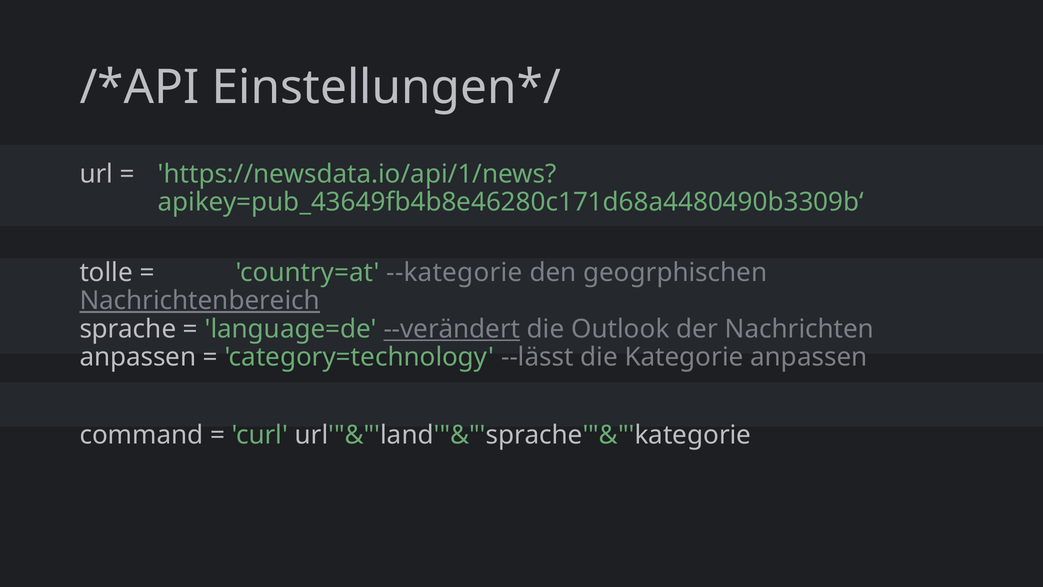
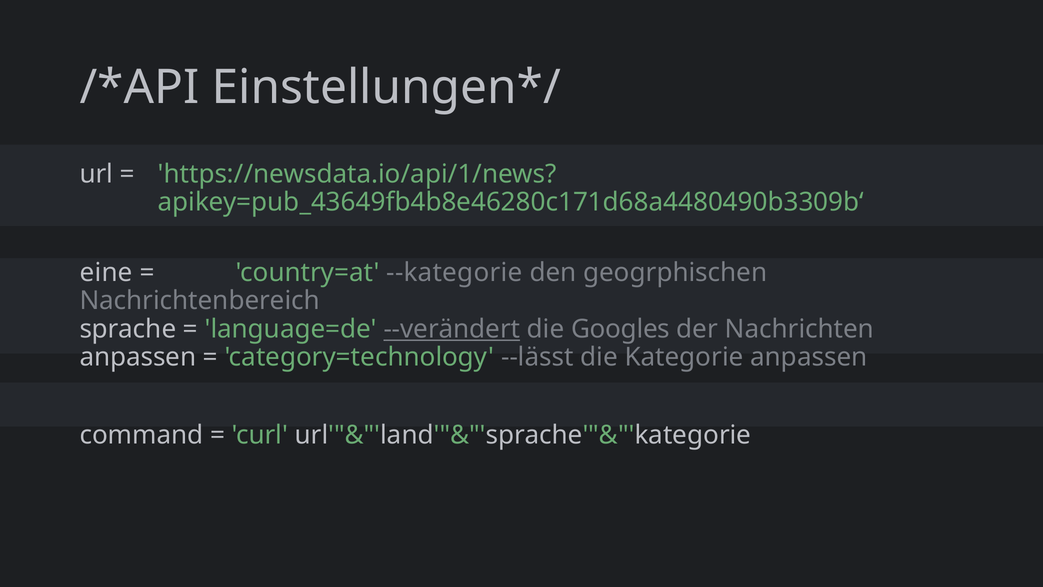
tolle: tolle -> eine (106, 272)
Nachrichtenbereich underline: present -> none (200, 301)
Outlook: Outlook -> Googles (620, 329)
